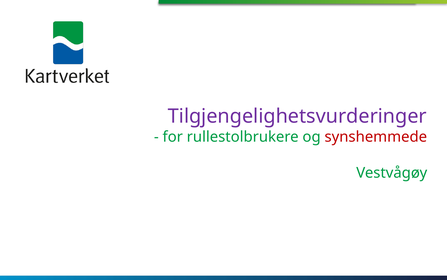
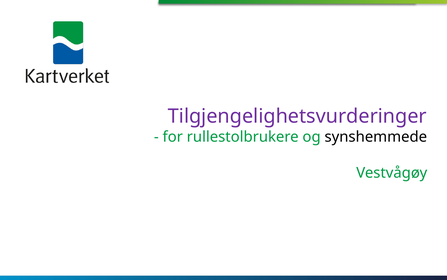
synshemmede colour: red -> black (376, 137)
